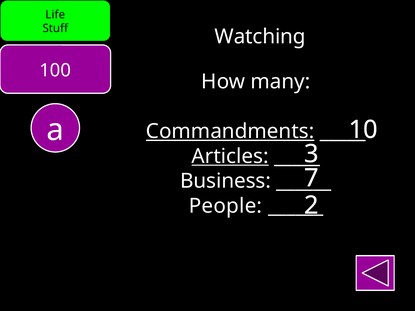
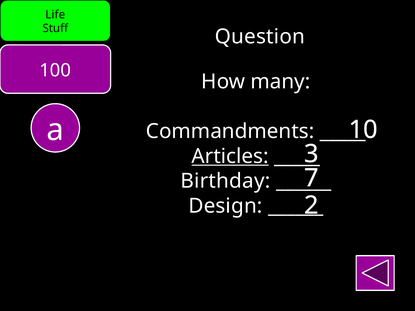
Watching: Watching -> Question (260, 37)
Commandments underline: present -> none (230, 131)
Business: Business -> Birthday (225, 181)
People: People -> Design (226, 206)
